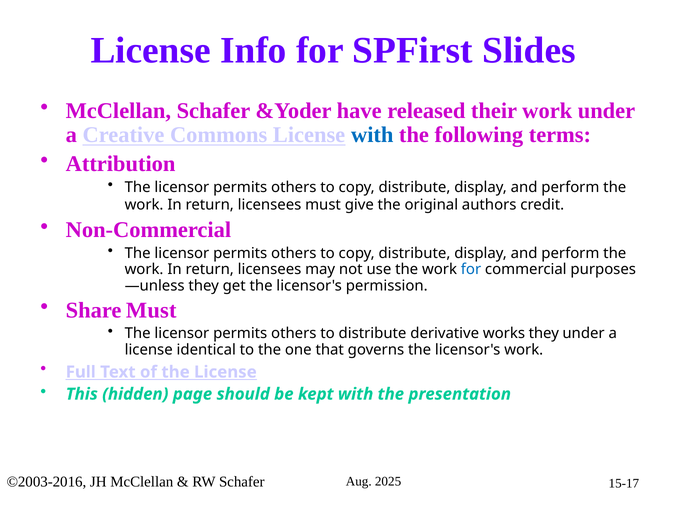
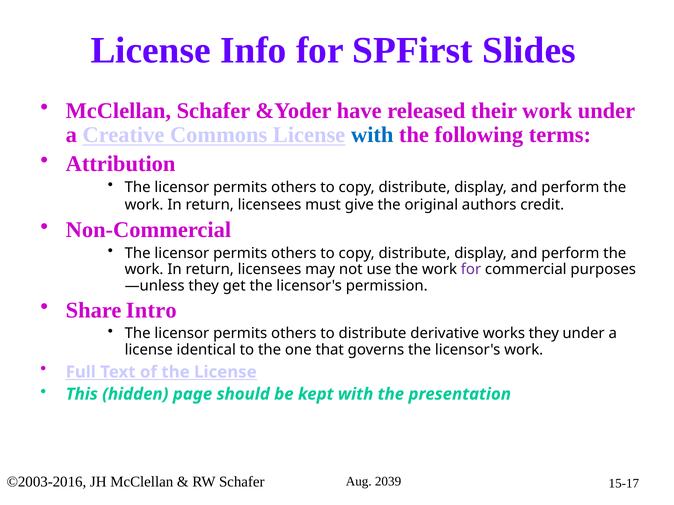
for colour: blue -> purple (471, 270)
Share Must: Must -> Intro (151, 311)
2025: 2025 -> 2039 (388, 482)
